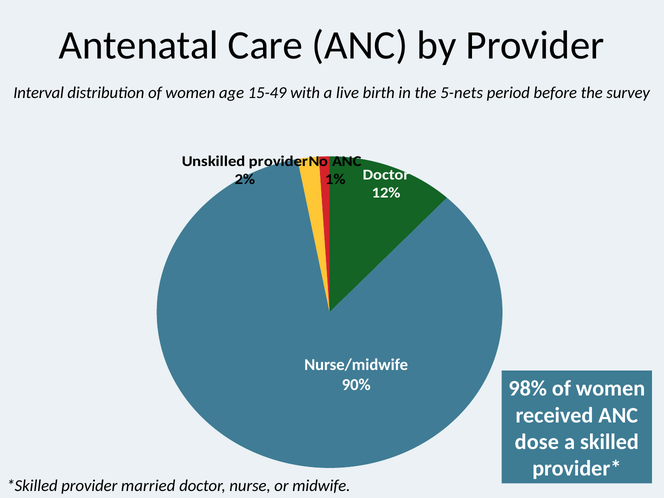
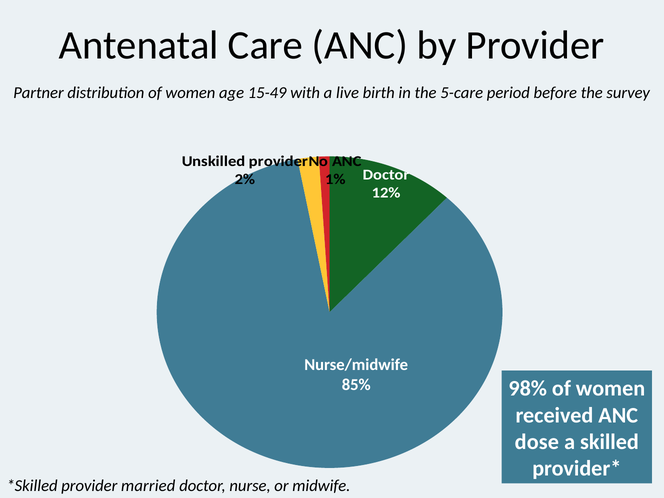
Interval: Interval -> Partner (38, 93)
5-nets: 5-nets -> 5-care (462, 93)
90%: 90% -> 85% (356, 385)
